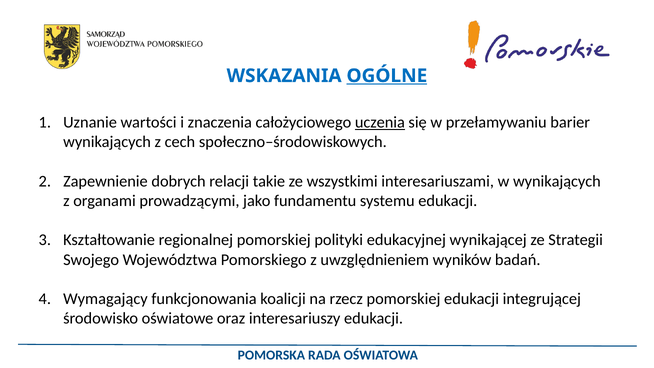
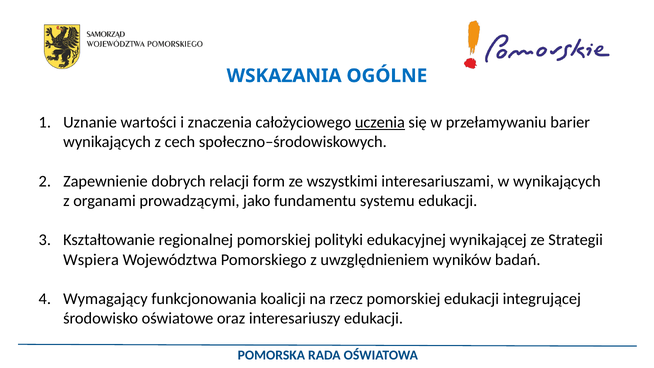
OGÓLNE underline: present -> none (387, 76)
takie: takie -> form (269, 181)
Swojego: Swojego -> Wspiera (91, 260)
